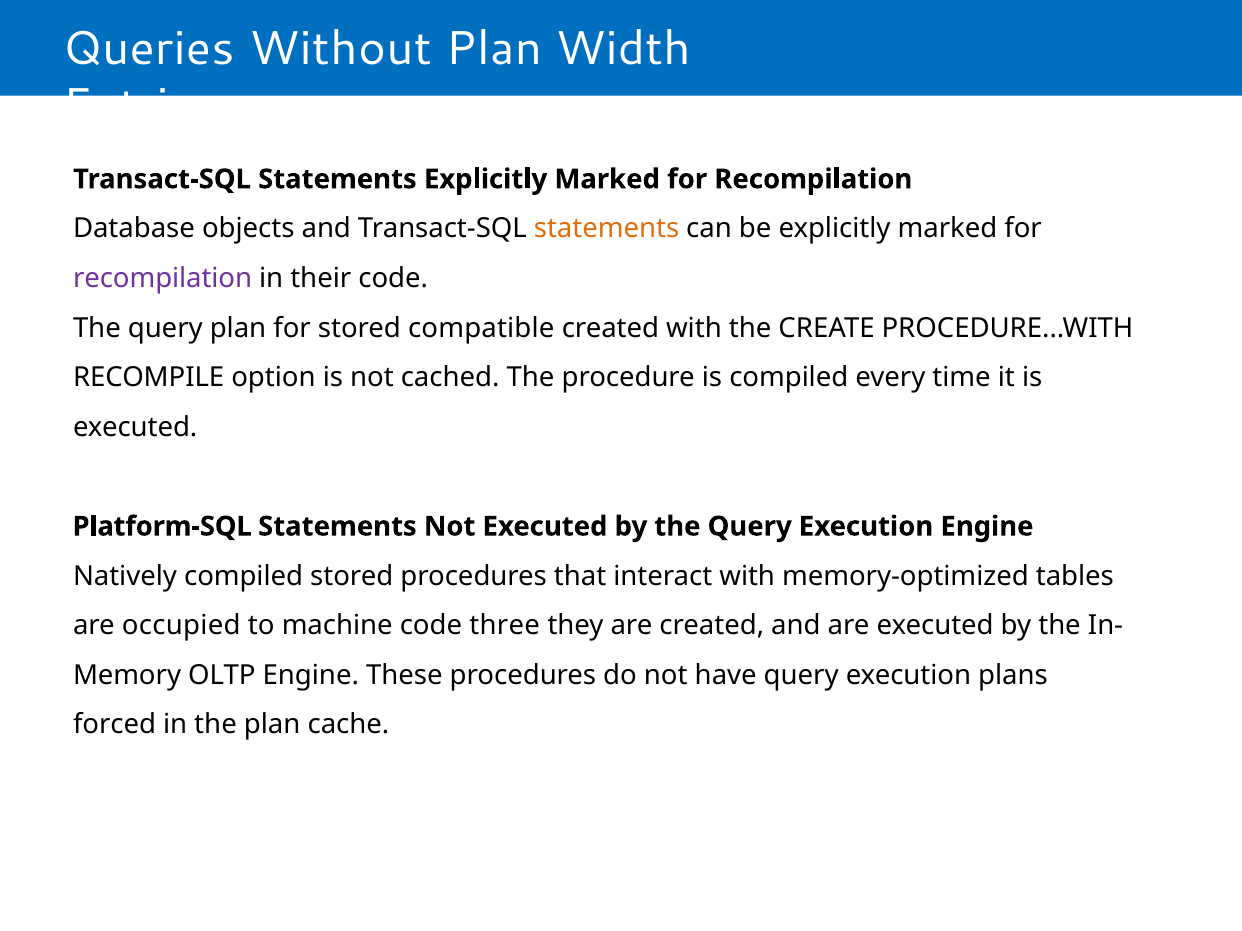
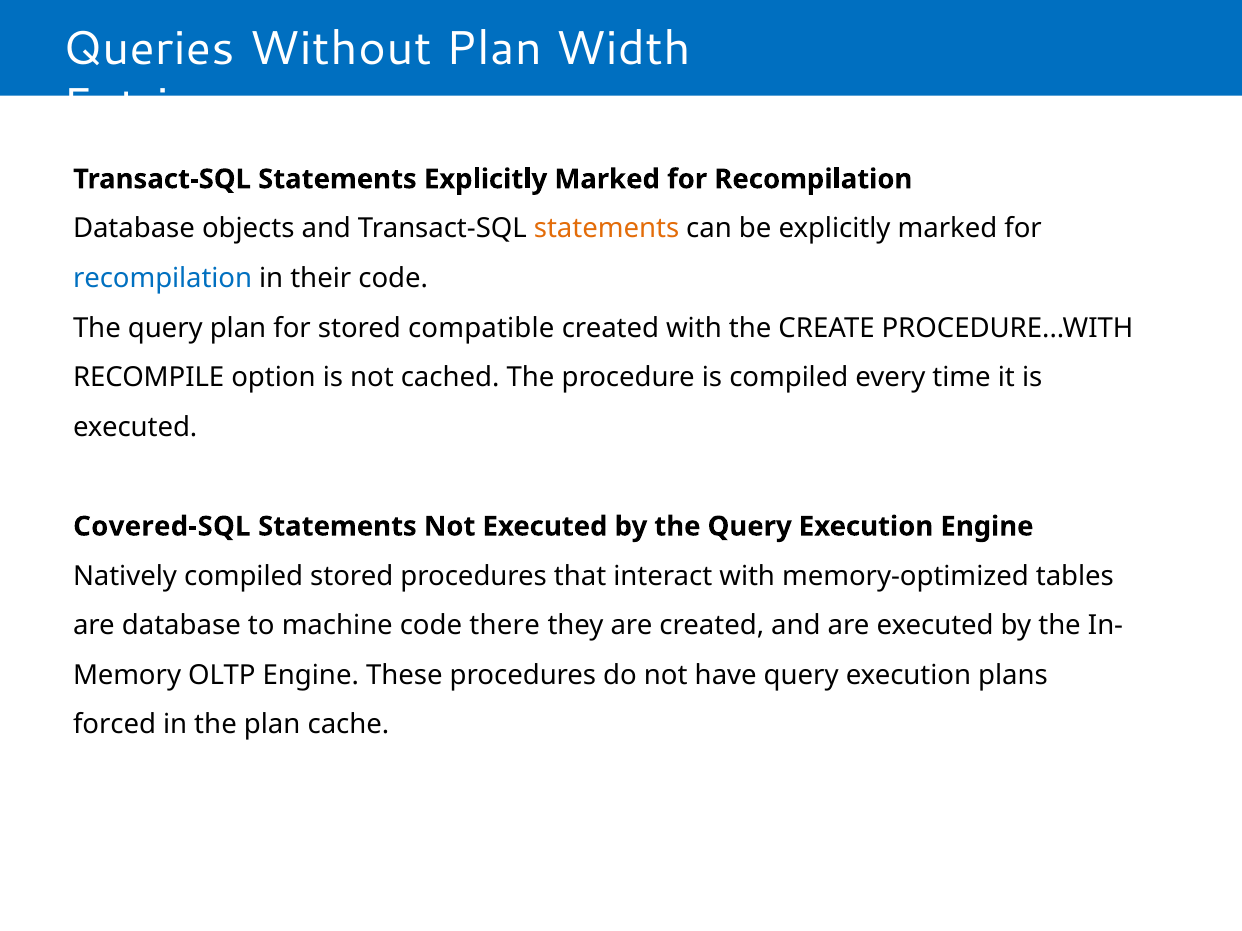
recompilation colour: purple -> blue (163, 279)
Platform-SQL: Platform-SQL -> Covered-SQL (162, 527)
are occupied: occupied -> database (181, 626)
three: three -> there (505, 626)
